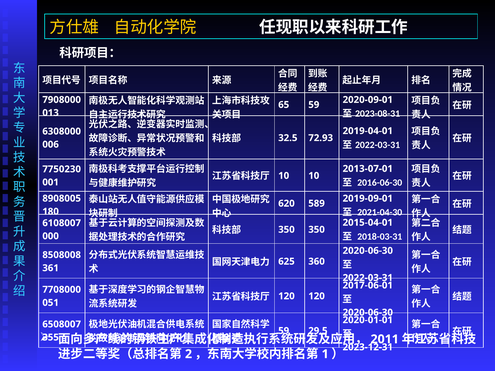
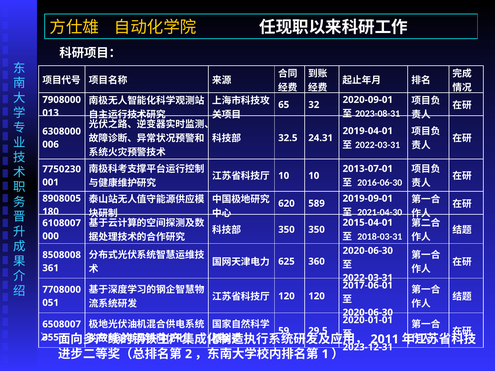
65 59: 59 -> 32 (314, 105)
72.93: 72.93 -> 24.31 (321, 138)
